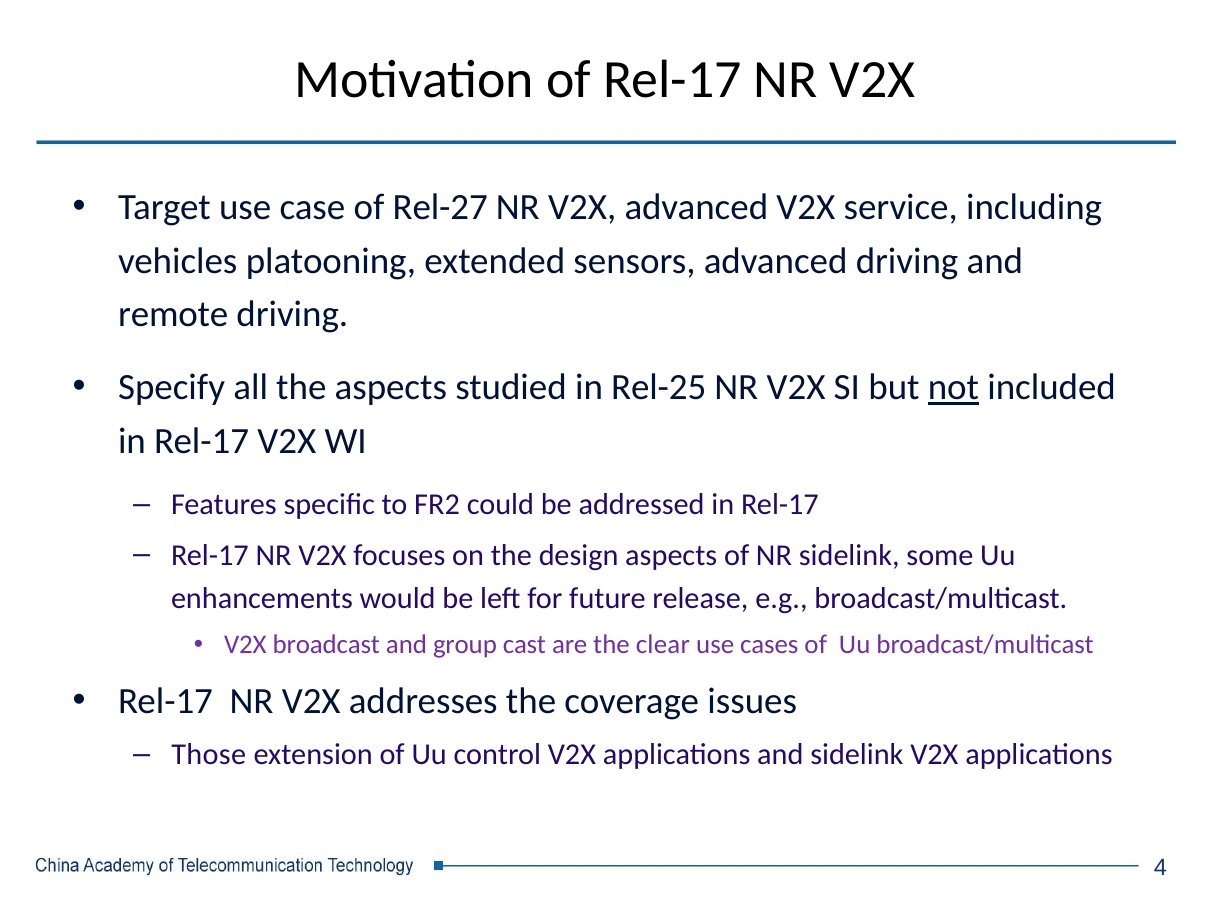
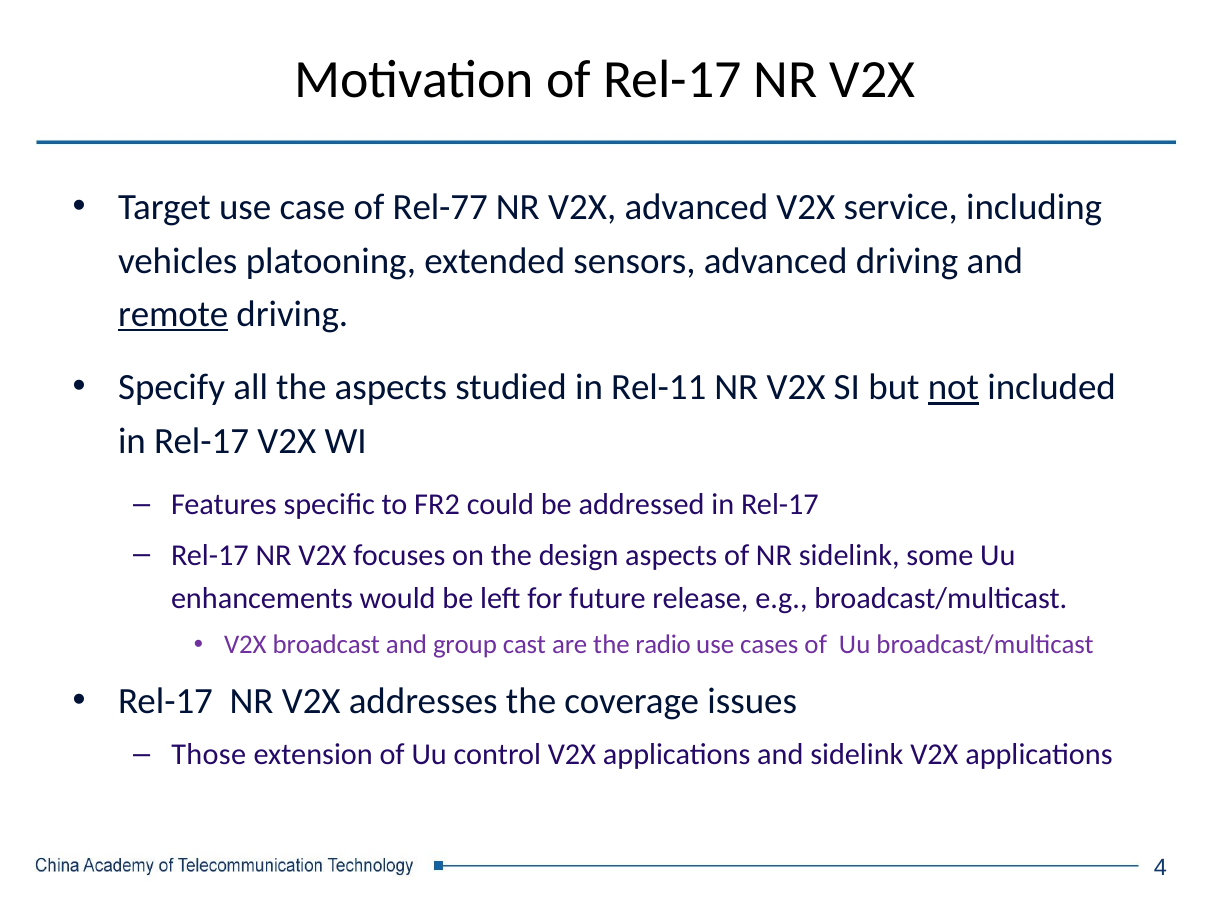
Rel-27: Rel-27 -> Rel-77 (440, 208)
remote underline: none -> present (173, 314)
Rel-25: Rel-25 -> Rel-11 (659, 388)
clear: clear -> radio (663, 645)
